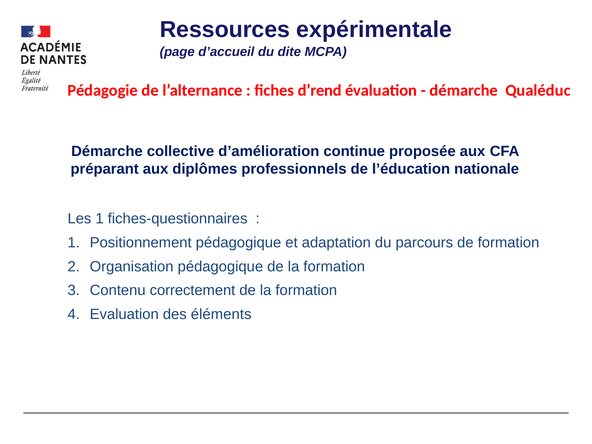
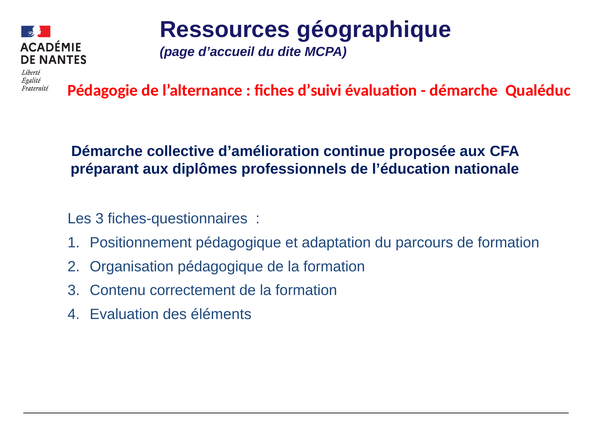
expérimentale: expérimentale -> géographique (374, 30)
d’rend: d’rend -> d’suivi (320, 90)
Les 1: 1 -> 3 (100, 219)
